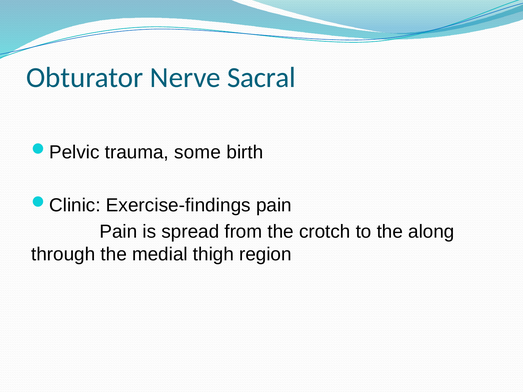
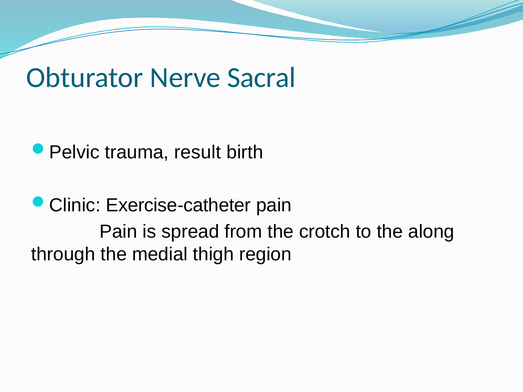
some: some -> result (198, 152)
Exercise-findings: Exercise-findings -> Exercise-catheter (178, 205)
